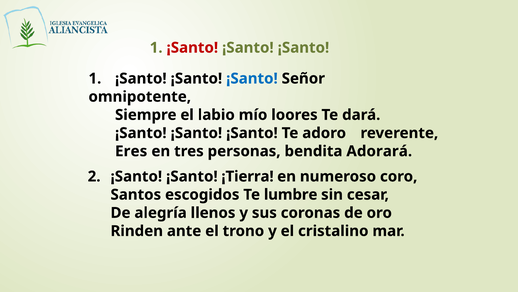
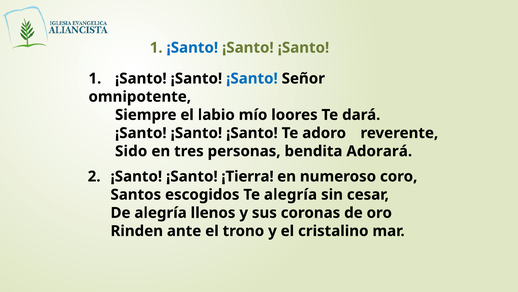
¡Santo colour: red -> blue (192, 48)
Eres: Eres -> Sido (131, 151)
Te lumbre: lumbre -> alegría (290, 194)
